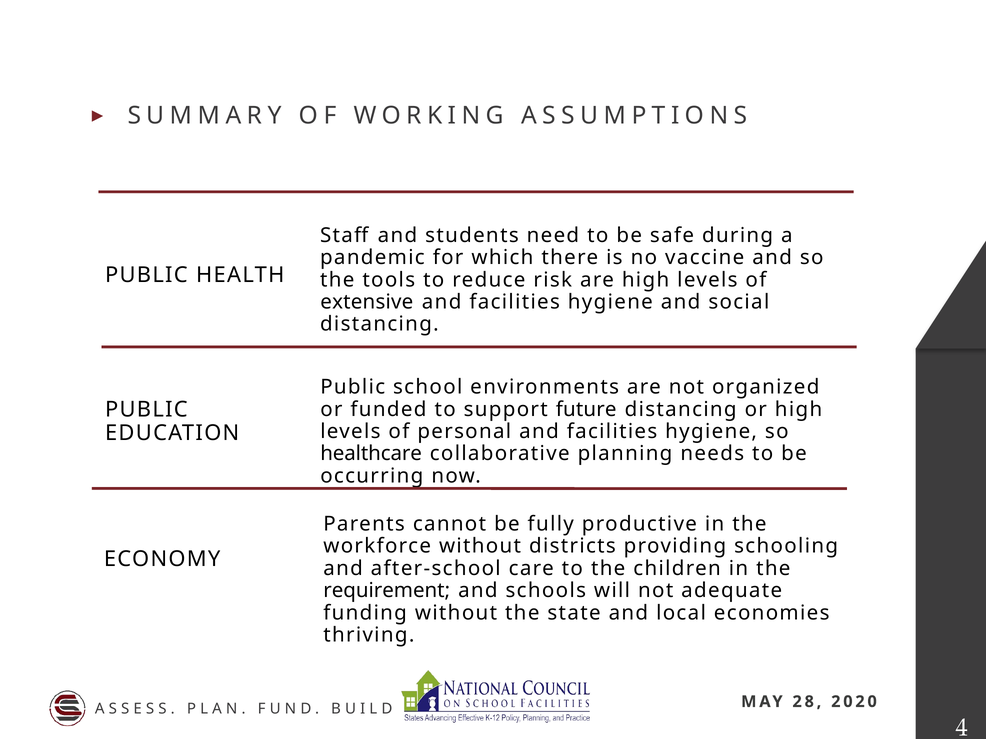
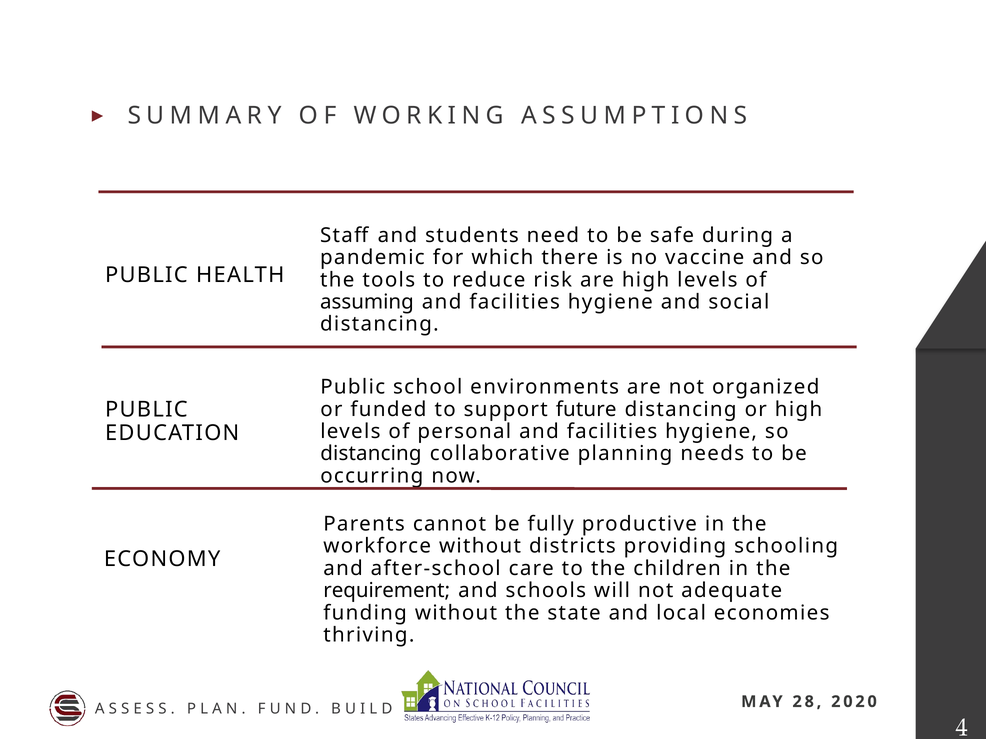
extensive: extensive -> assuming (367, 302)
healthcare: healthcare -> distancing (371, 454)
